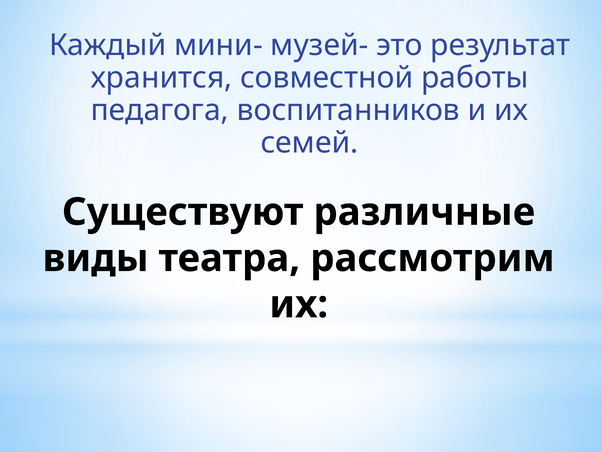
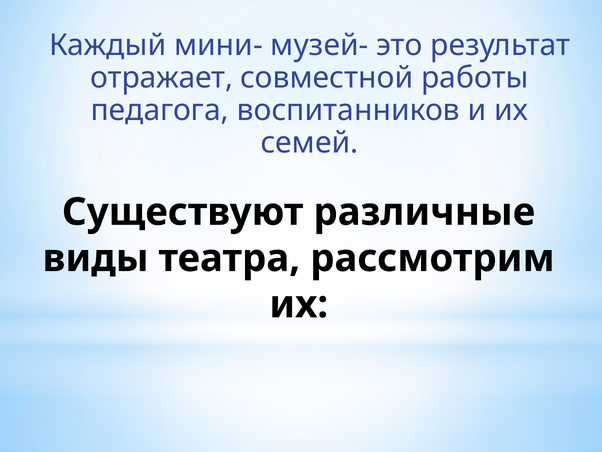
хранится: хранится -> отражает (162, 78)
